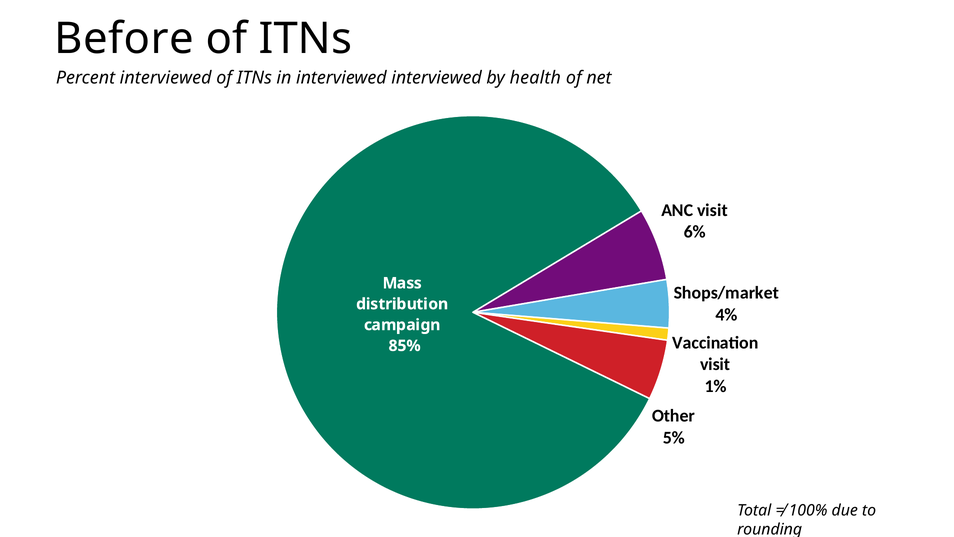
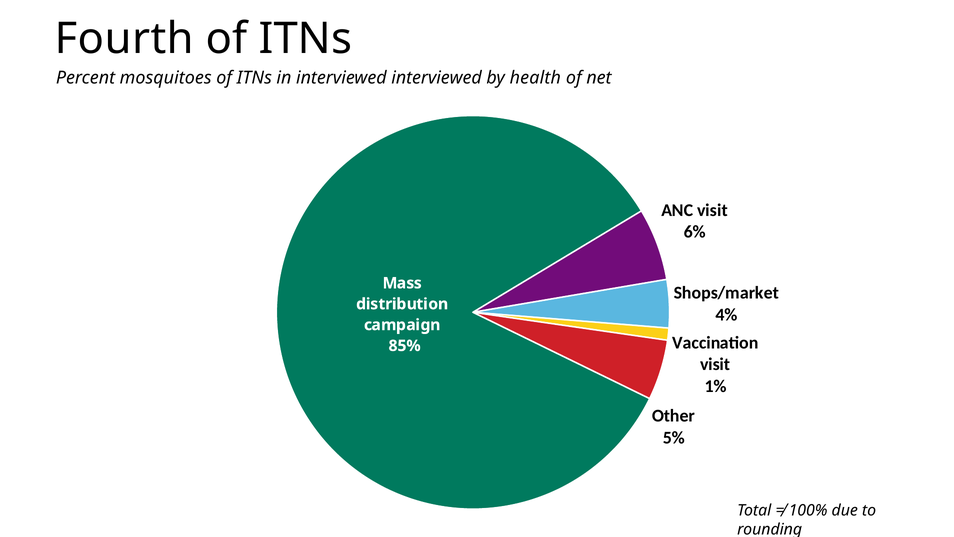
Before: Before -> Fourth (124, 39)
Percent interviewed: interviewed -> mosquitoes (166, 78)
